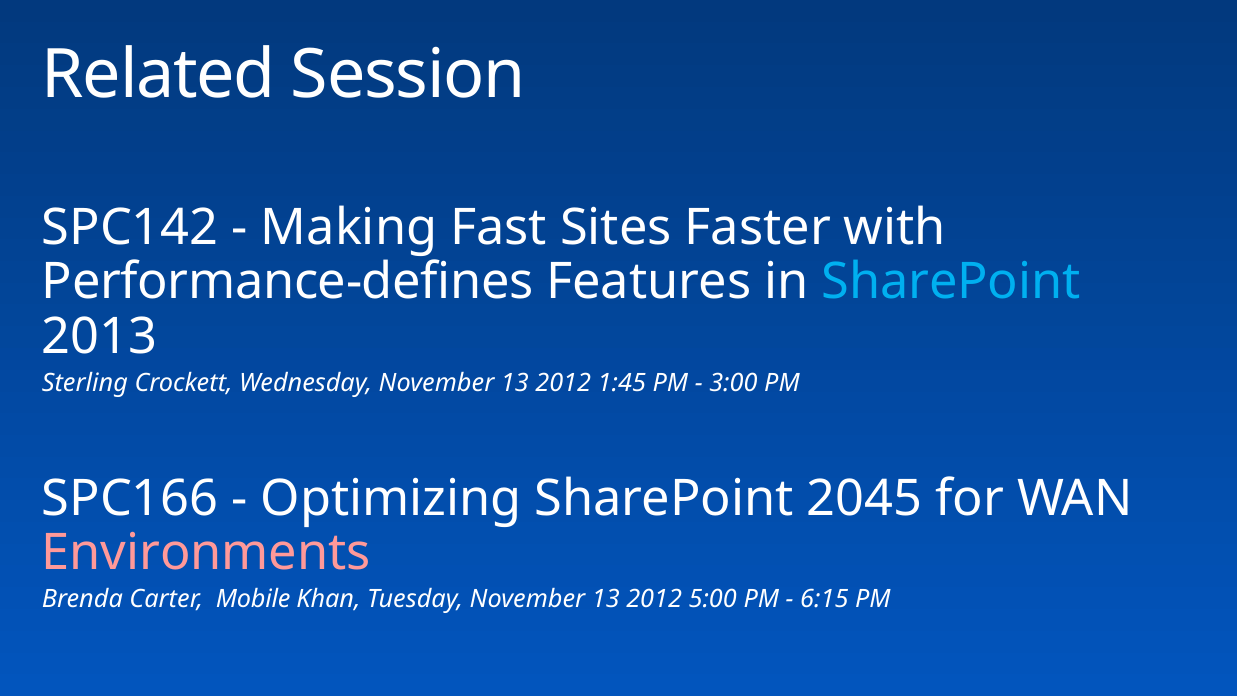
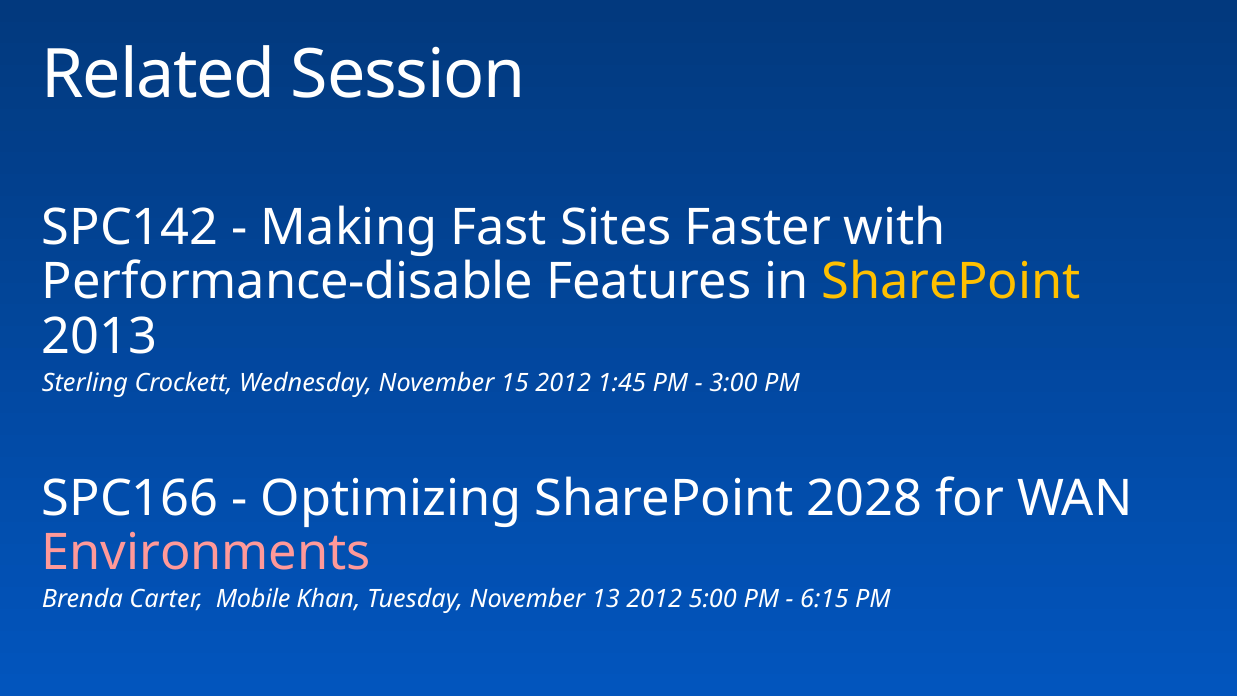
Performance-defines: Performance-defines -> Performance-disable (288, 282)
SharePoint colour: light blue -> yellow (951, 282)
Wednesday November 13: 13 -> 15 (515, 383)
2045: 2045 -> 2028 (865, 498)
